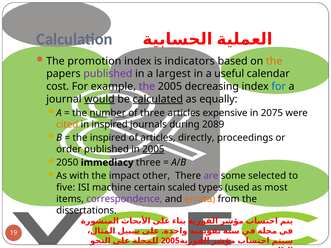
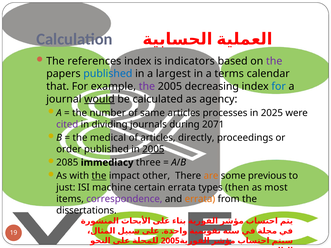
promotion: promotion -> references (94, 61)
the colour: orange -> purple (274, 61)
published colour: purple -> blue (108, 74)
useful: useful -> terms (229, 74)
cost: cost -> that (58, 86)
calculated underline: present -> none (158, 99)
equally: equally -> agency (218, 99)
number underline: present -> none (108, 113)
of three: three -> same (152, 113)
expensive: expensive -> processes (225, 113)
2075: 2075 -> 2025 (272, 113)
cited colour: orange -> purple (67, 125)
in inspired: inspired -> dividing (110, 125)
2089: 2089 -> 2071 (213, 125)
the inspired: inspired -> medical (108, 138)
2050: 2050 -> 2085 (67, 163)
the underline: none -> present (99, 176)
are colour: purple -> orange (211, 176)
selected: selected -> previous (267, 176)
five: five -> just (66, 188)
certain scaled: scaled -> errata (182, 188)
used: used -> then (237, 188)
